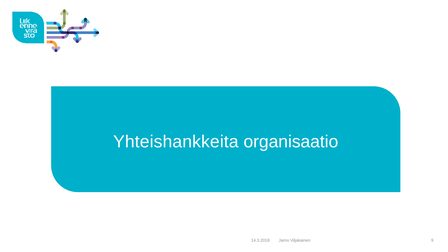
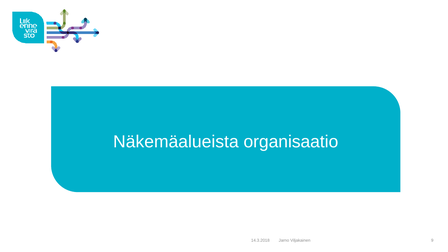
Yhteishankkeita: Yhteishankkeita -> Näkemäalueista (176, 142)
